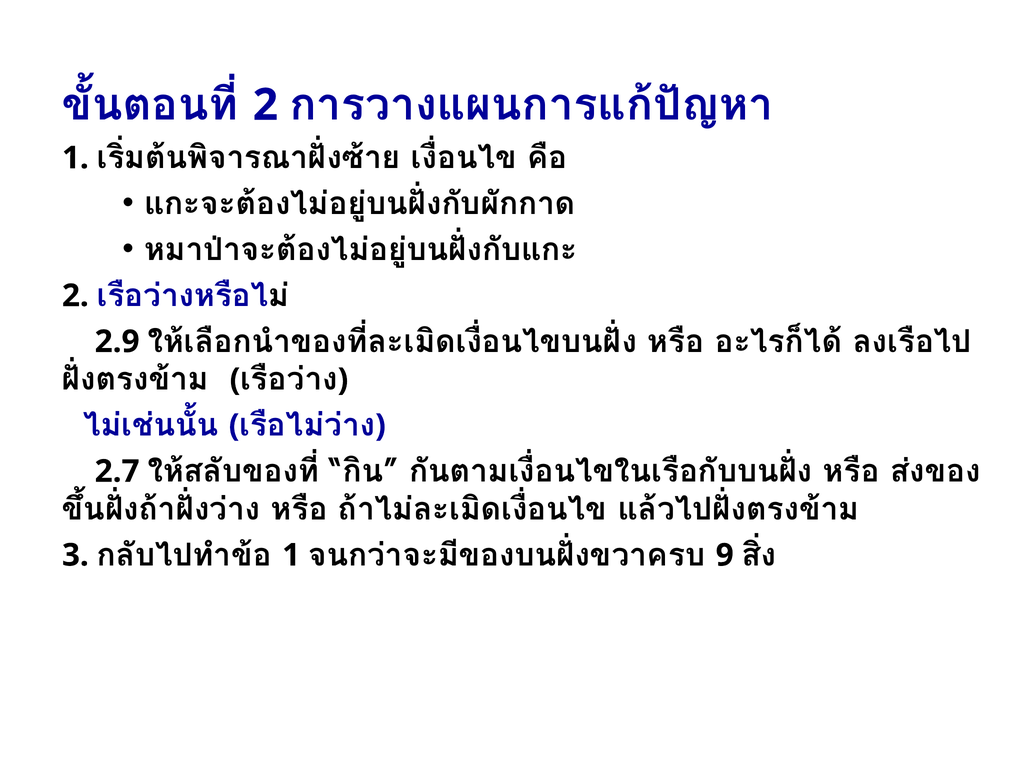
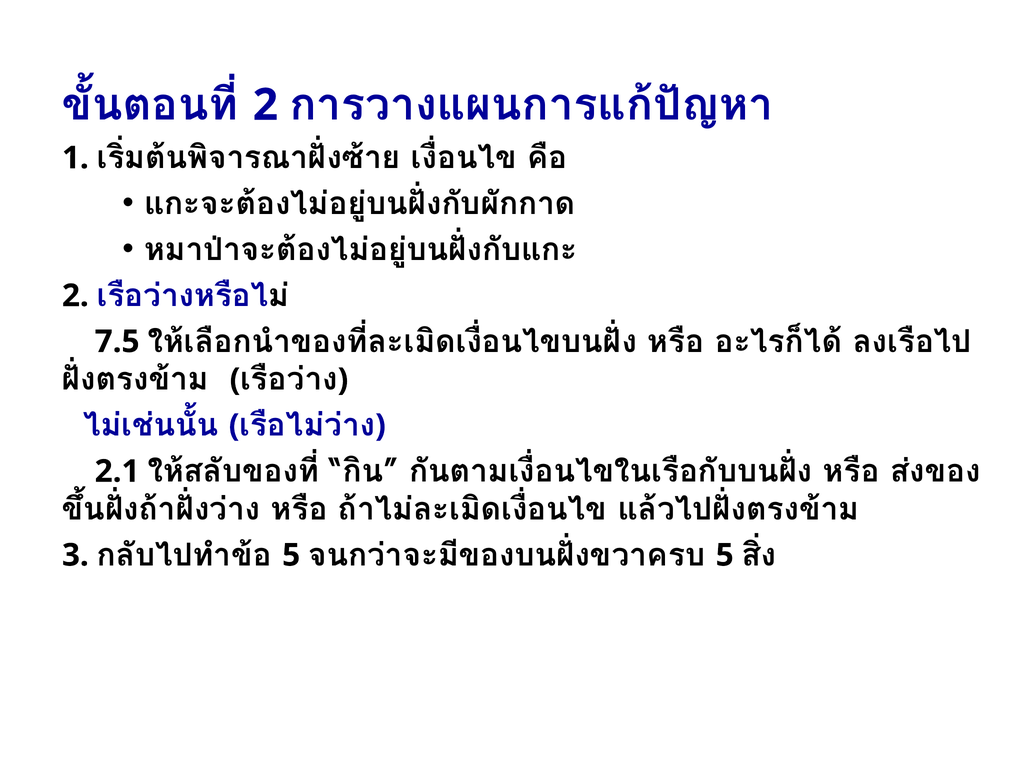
2.9: 2.9 -> 7.5 (117, 342)
2.7: 2.7 -> 2.1 (117, 471)
1: 1 -> 5 (291, 555)
9: 9 -> 5 (725, 555)
